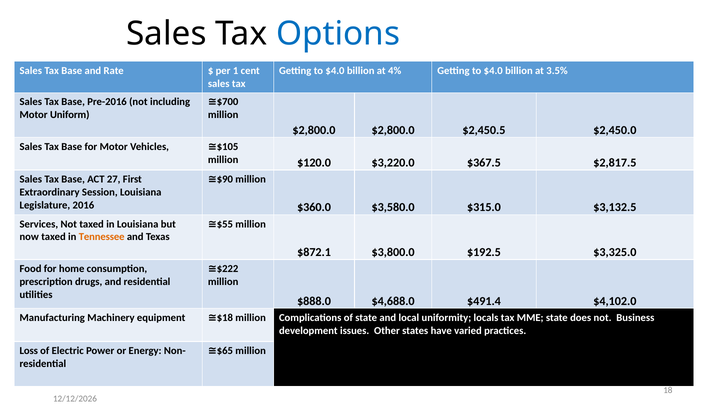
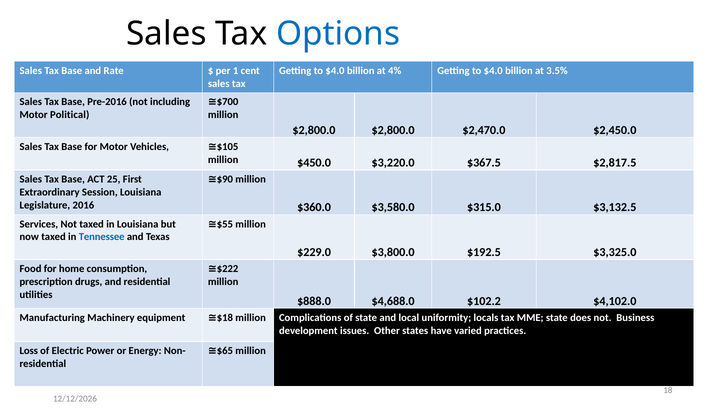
Uniform: Uniform -> Political (70, 115)
$2,450.5: $2,450.5 -> $2,470.0 (484, 130)
$120.0: $120.0 -> $450.0 (314, 163)
27: 27 -> 25 (114, 180)
Tennessee colour: orange -> blue (102, 237)
$872.1: $872.1 -> $229.0 (314, 253)
$491.4: $491.4 -> $102.2 (484, 301)
